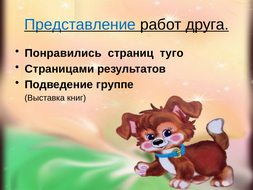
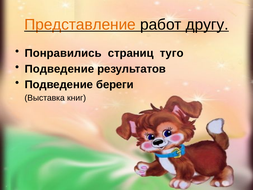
Представление colour: blue -> orange (80, 24)
друга: друга -> другу (207, 24)
Страницами: Страницами -> Подведение (59, 69)
группе: группе -> береги (115, 85)
